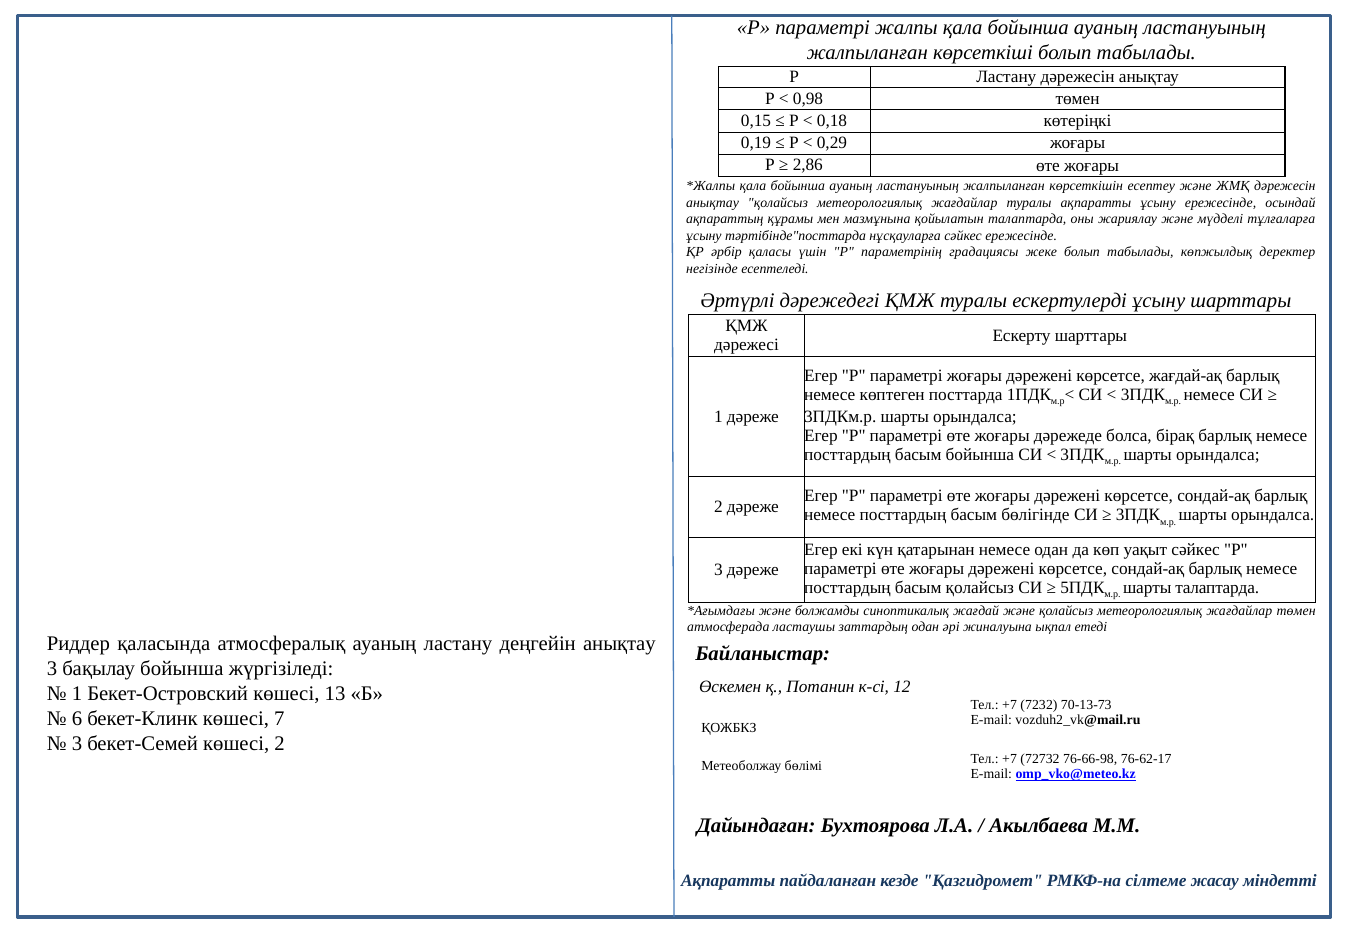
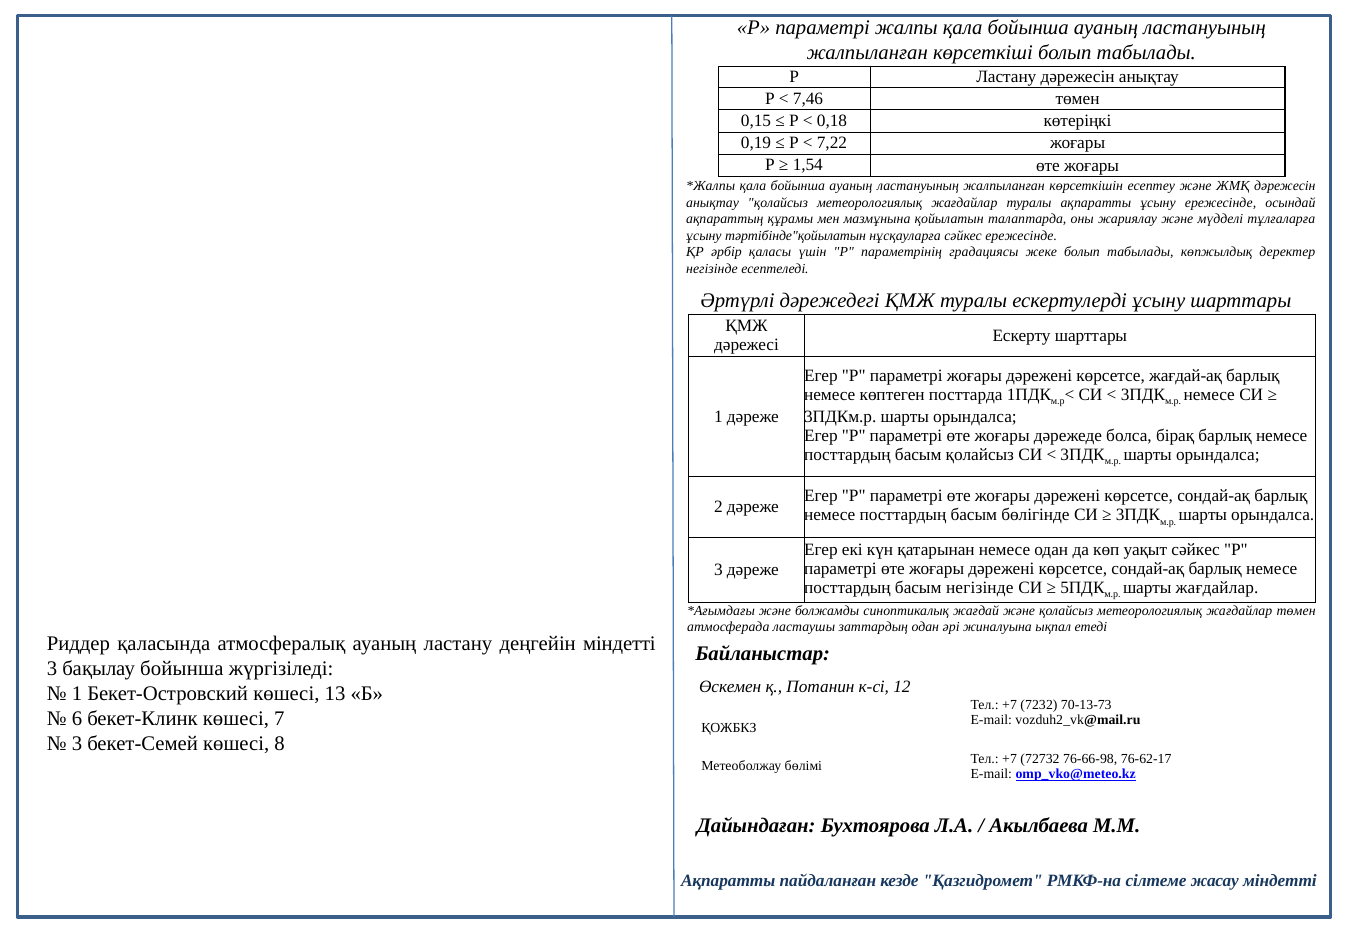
0,98: 0,98 -> 7,46 (808, 99)
0,29: 0,29 -> 7,22 (832, 143)
2,86: 2,86 -> 1,54 (808, 165)
тәртібінде"посттарда: тәртібінде"посттарда -> тәртібінде"қойылатын (796, 236)
басым бойынша: бойынша -> қолайсыз (980, 455)
басым қолайсыз: қолайсыз -> негізінде (980, 588)
шарты талаптарда: талаптарда -> жағдайлар (1217, 588)
деңгейін анықтау: анықтау -> міндетті (619, 644)
көшесі 2: 2 -> 8 (280, 744)
